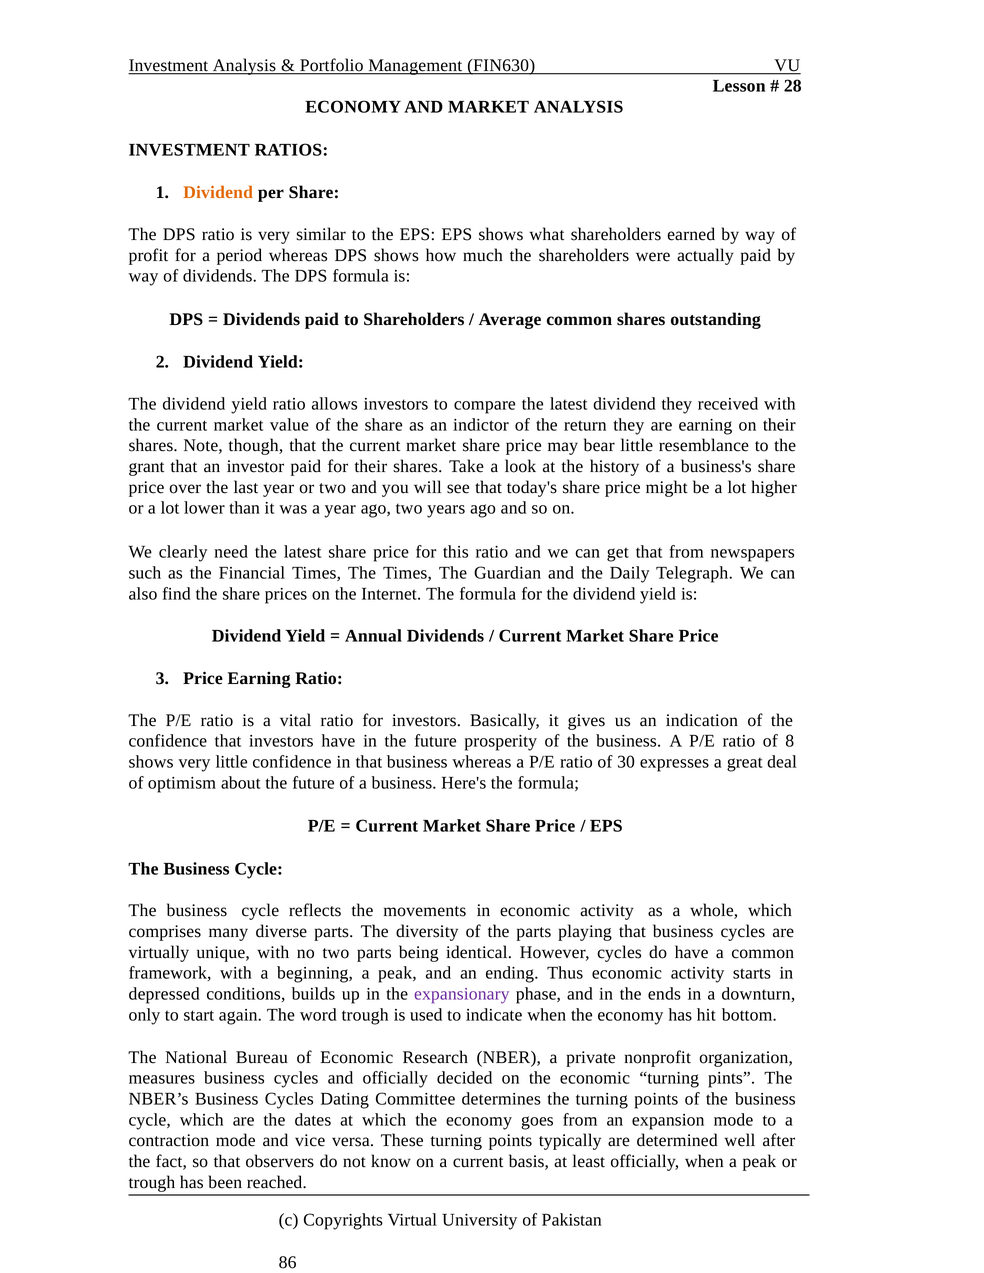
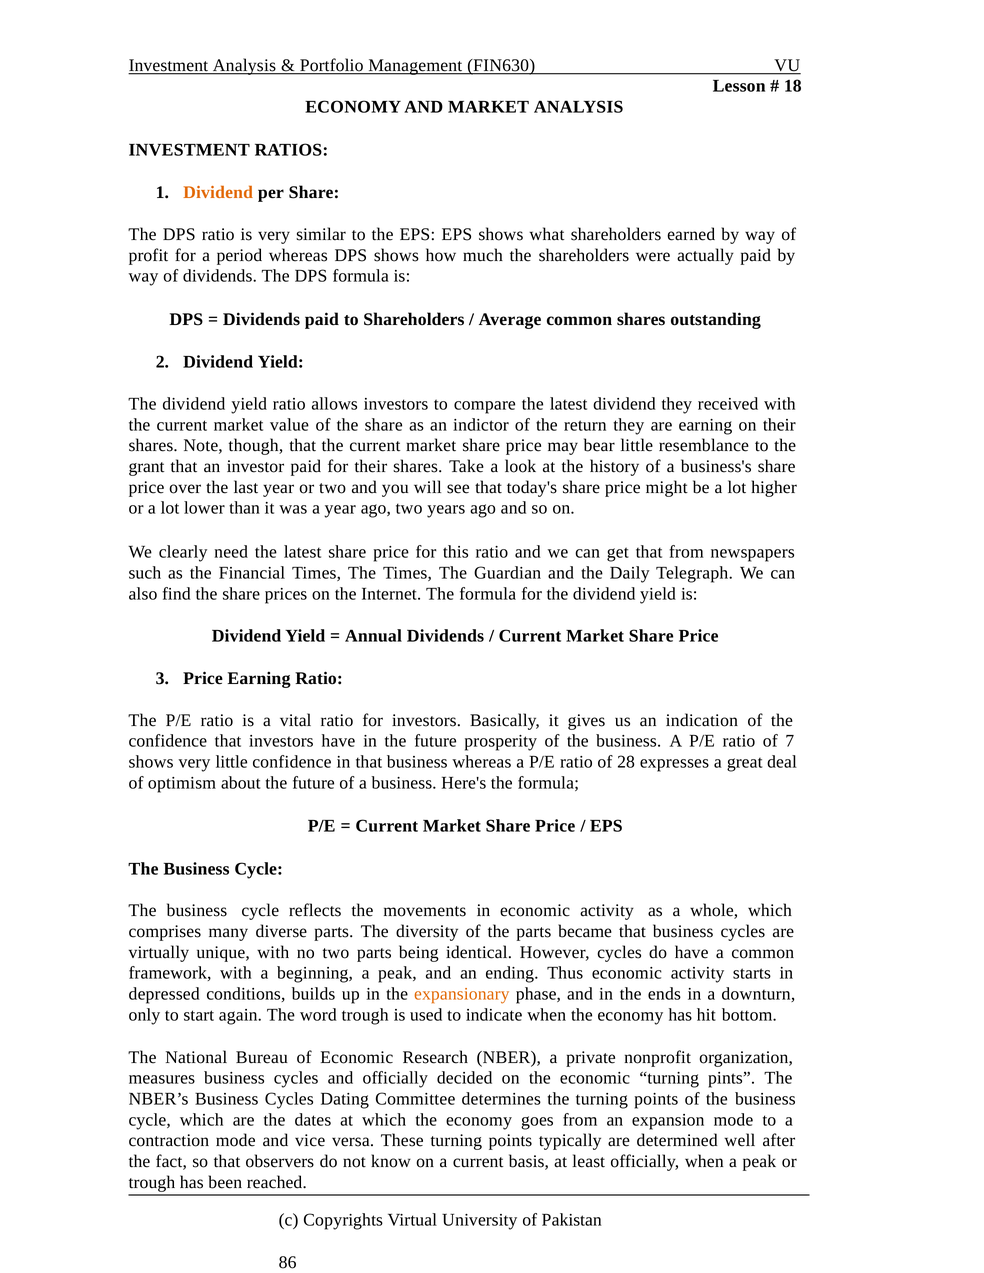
28: 28 -> 18 (793, 86)
8: 8 -> 7 (790, 741)
30: 30 -> 28 (626, 762)
playing: playing -> became (585, 932)
expansionary colour: purple -> orange (462, 994)
